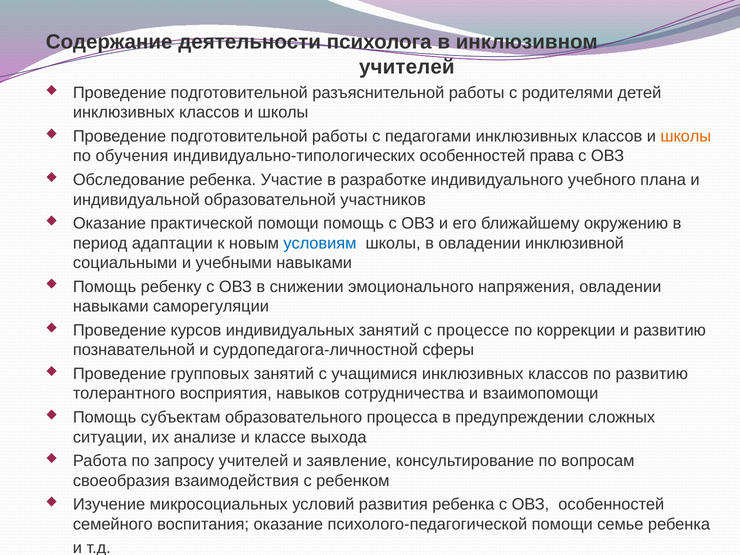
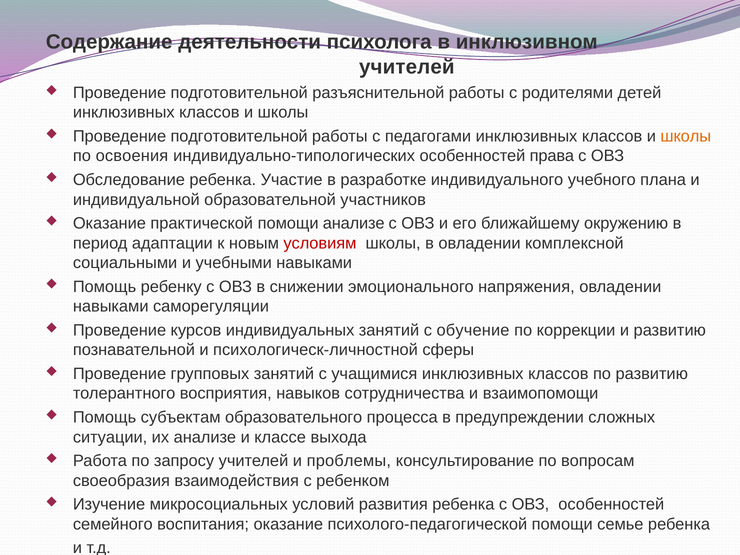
обучения: обучения -> освоения (132, 156)
помощи помощь: помощь -> анализе (354, 223)
условиям colour: blue -> red (320, 243)
инклюзивной: инклюзивной -> комплексной (574, 243)
процессе: процессе -> обучение (473, 330)
сурдопедагога-личностной: сурдопедагога-личностной -> психологическ-личностной (315, 350)
заявление: заявление -> проблемы (349, 461)
